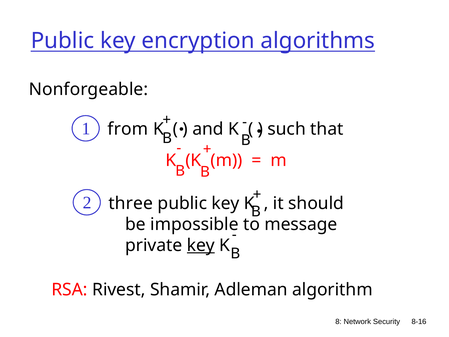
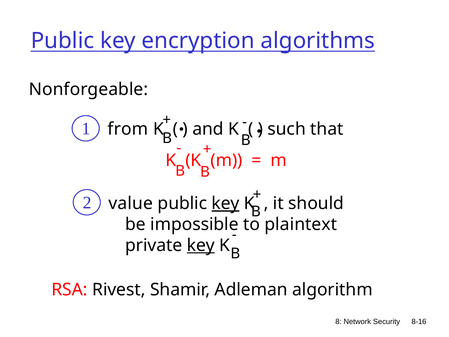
three: three -> value (131, 203)
key underline: none -> present (226, 203)
message: message -> plaintext (301, 224)
